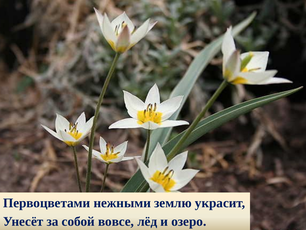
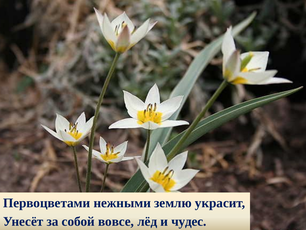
озеро: озеро -> чудес (189, 221)
